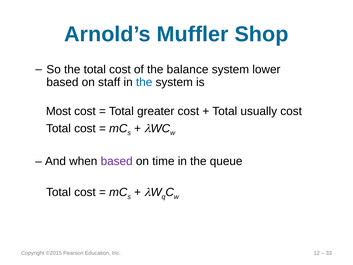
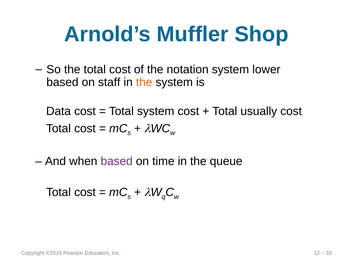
balance: balance -> notation (188, 69)
the colour: blue -> orange (144, 82)
Most: Most -> Data (58, 111)
Total greater: greater -> system (156, 111)
